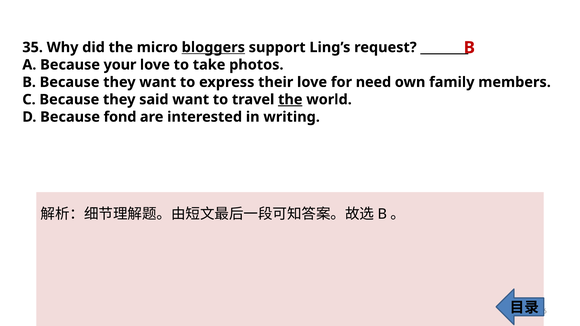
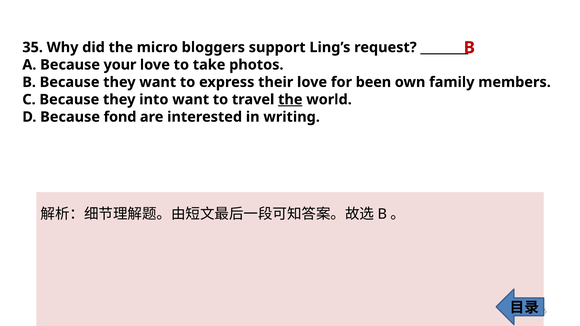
bloggers underline: present -> none (213, 47)
need: need -> been (373, 82)
said: said -> into (154, 100)
